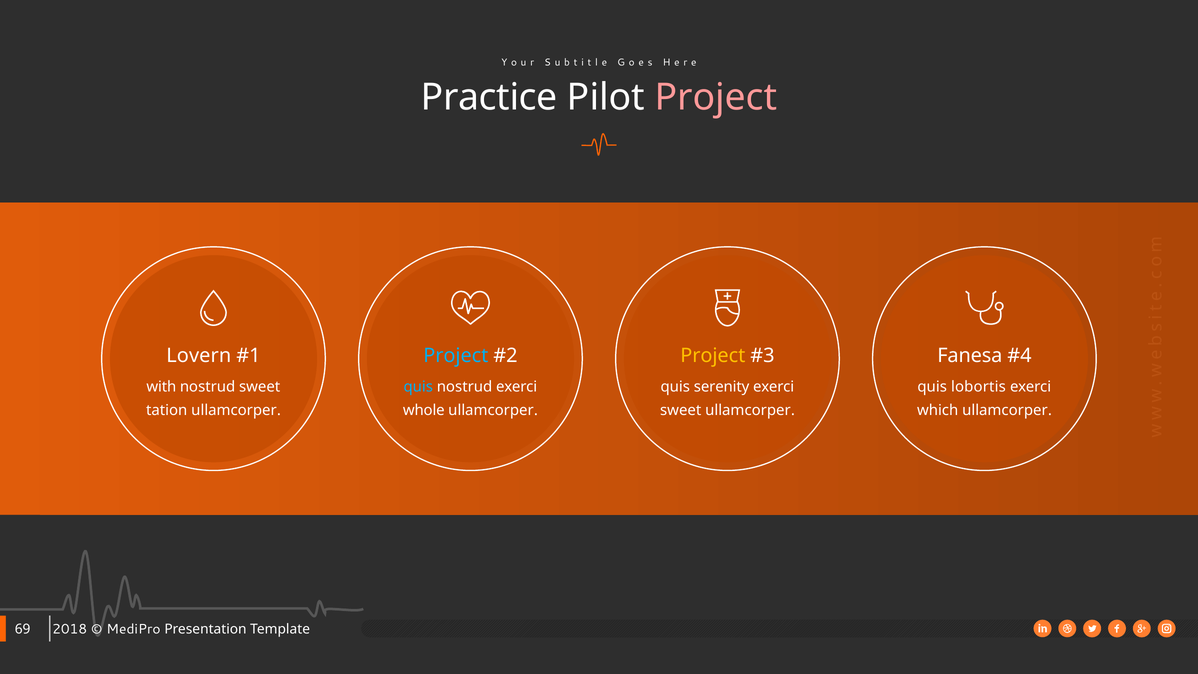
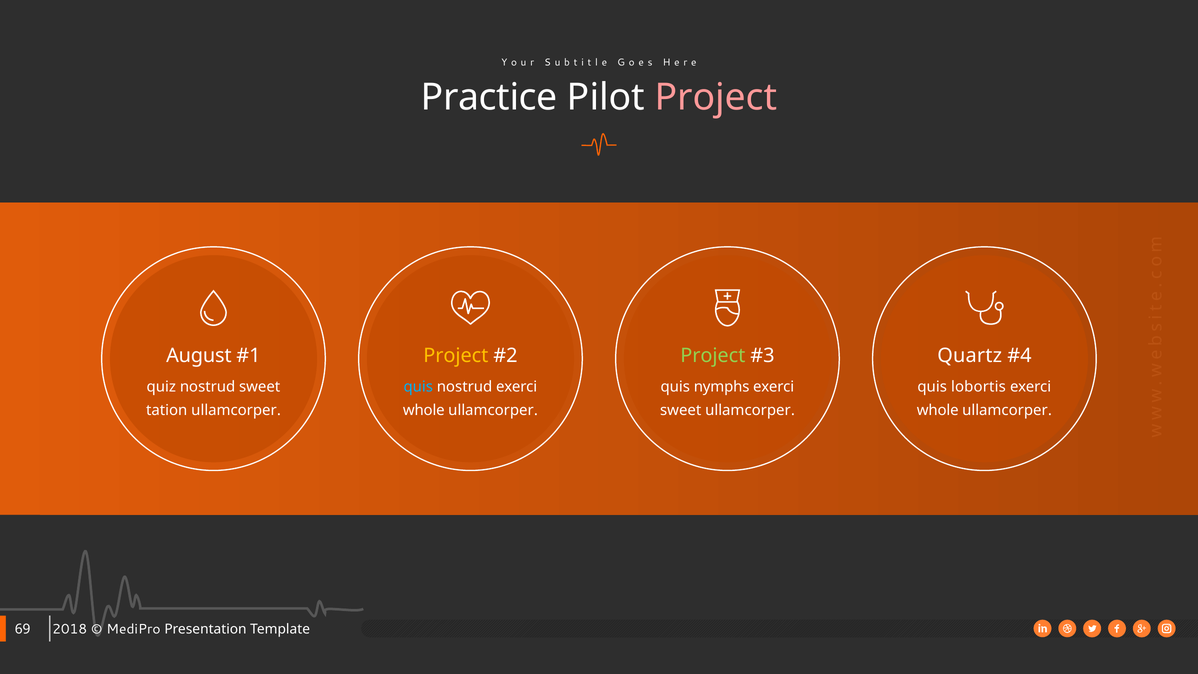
Lovern: Lovern -> August (199, 356)
Project colour: light blue -> yellow (456, 356)
Project colour: yellow -> light green (713, 356)
Fanesa: Fanesa -> Quartz (970, 356)
with: with -> quiz (161, 387)
serenity: serenity -> nymphs (722, 387)
which: which -> whole (938, 410)
